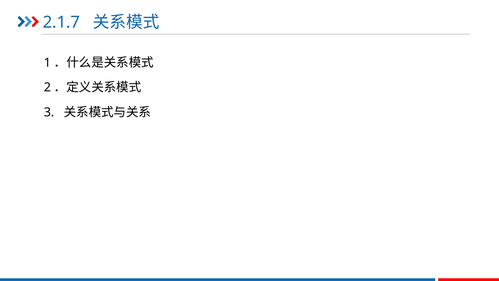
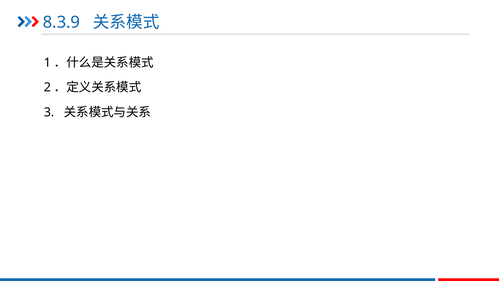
2.1.7: 2.1.7 -> 8.3.9 (61, 22)
